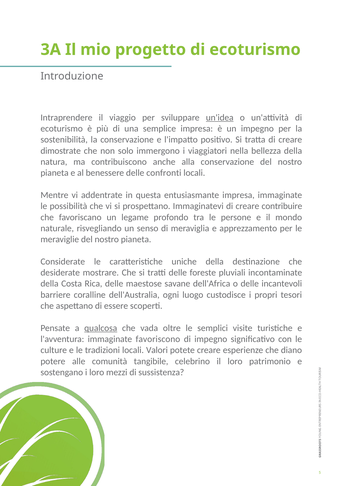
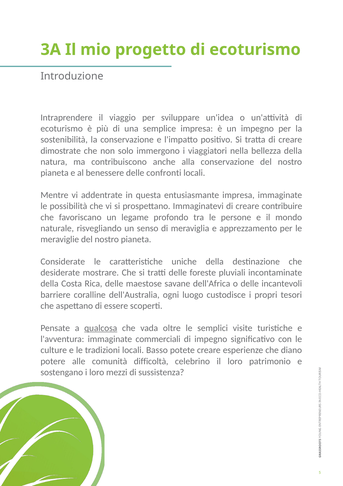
un'idea underline: present -> none (220, 117)
favoriscono: favoriscono -> commerciali (158, 338)
Valori: Valori -> Basso (157, 350)
tangibile: tangibile -> difficoltà (151, 361)
